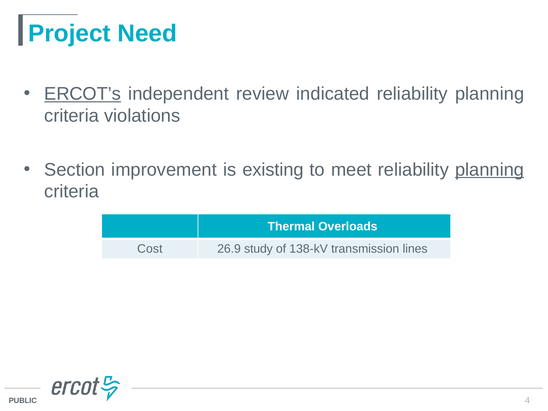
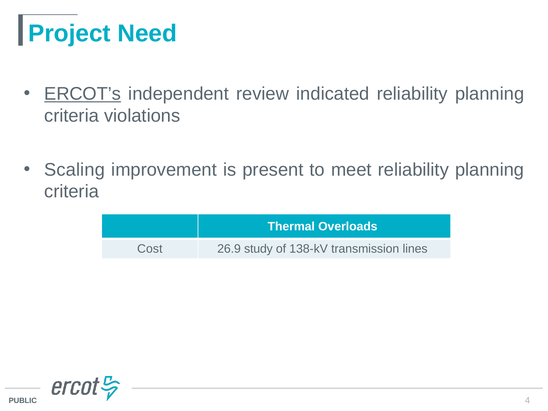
Section: Section -> Scaling (75, 170)
existing: existing -> present (273, 170)
planning underline: present -> none (490, 170)
